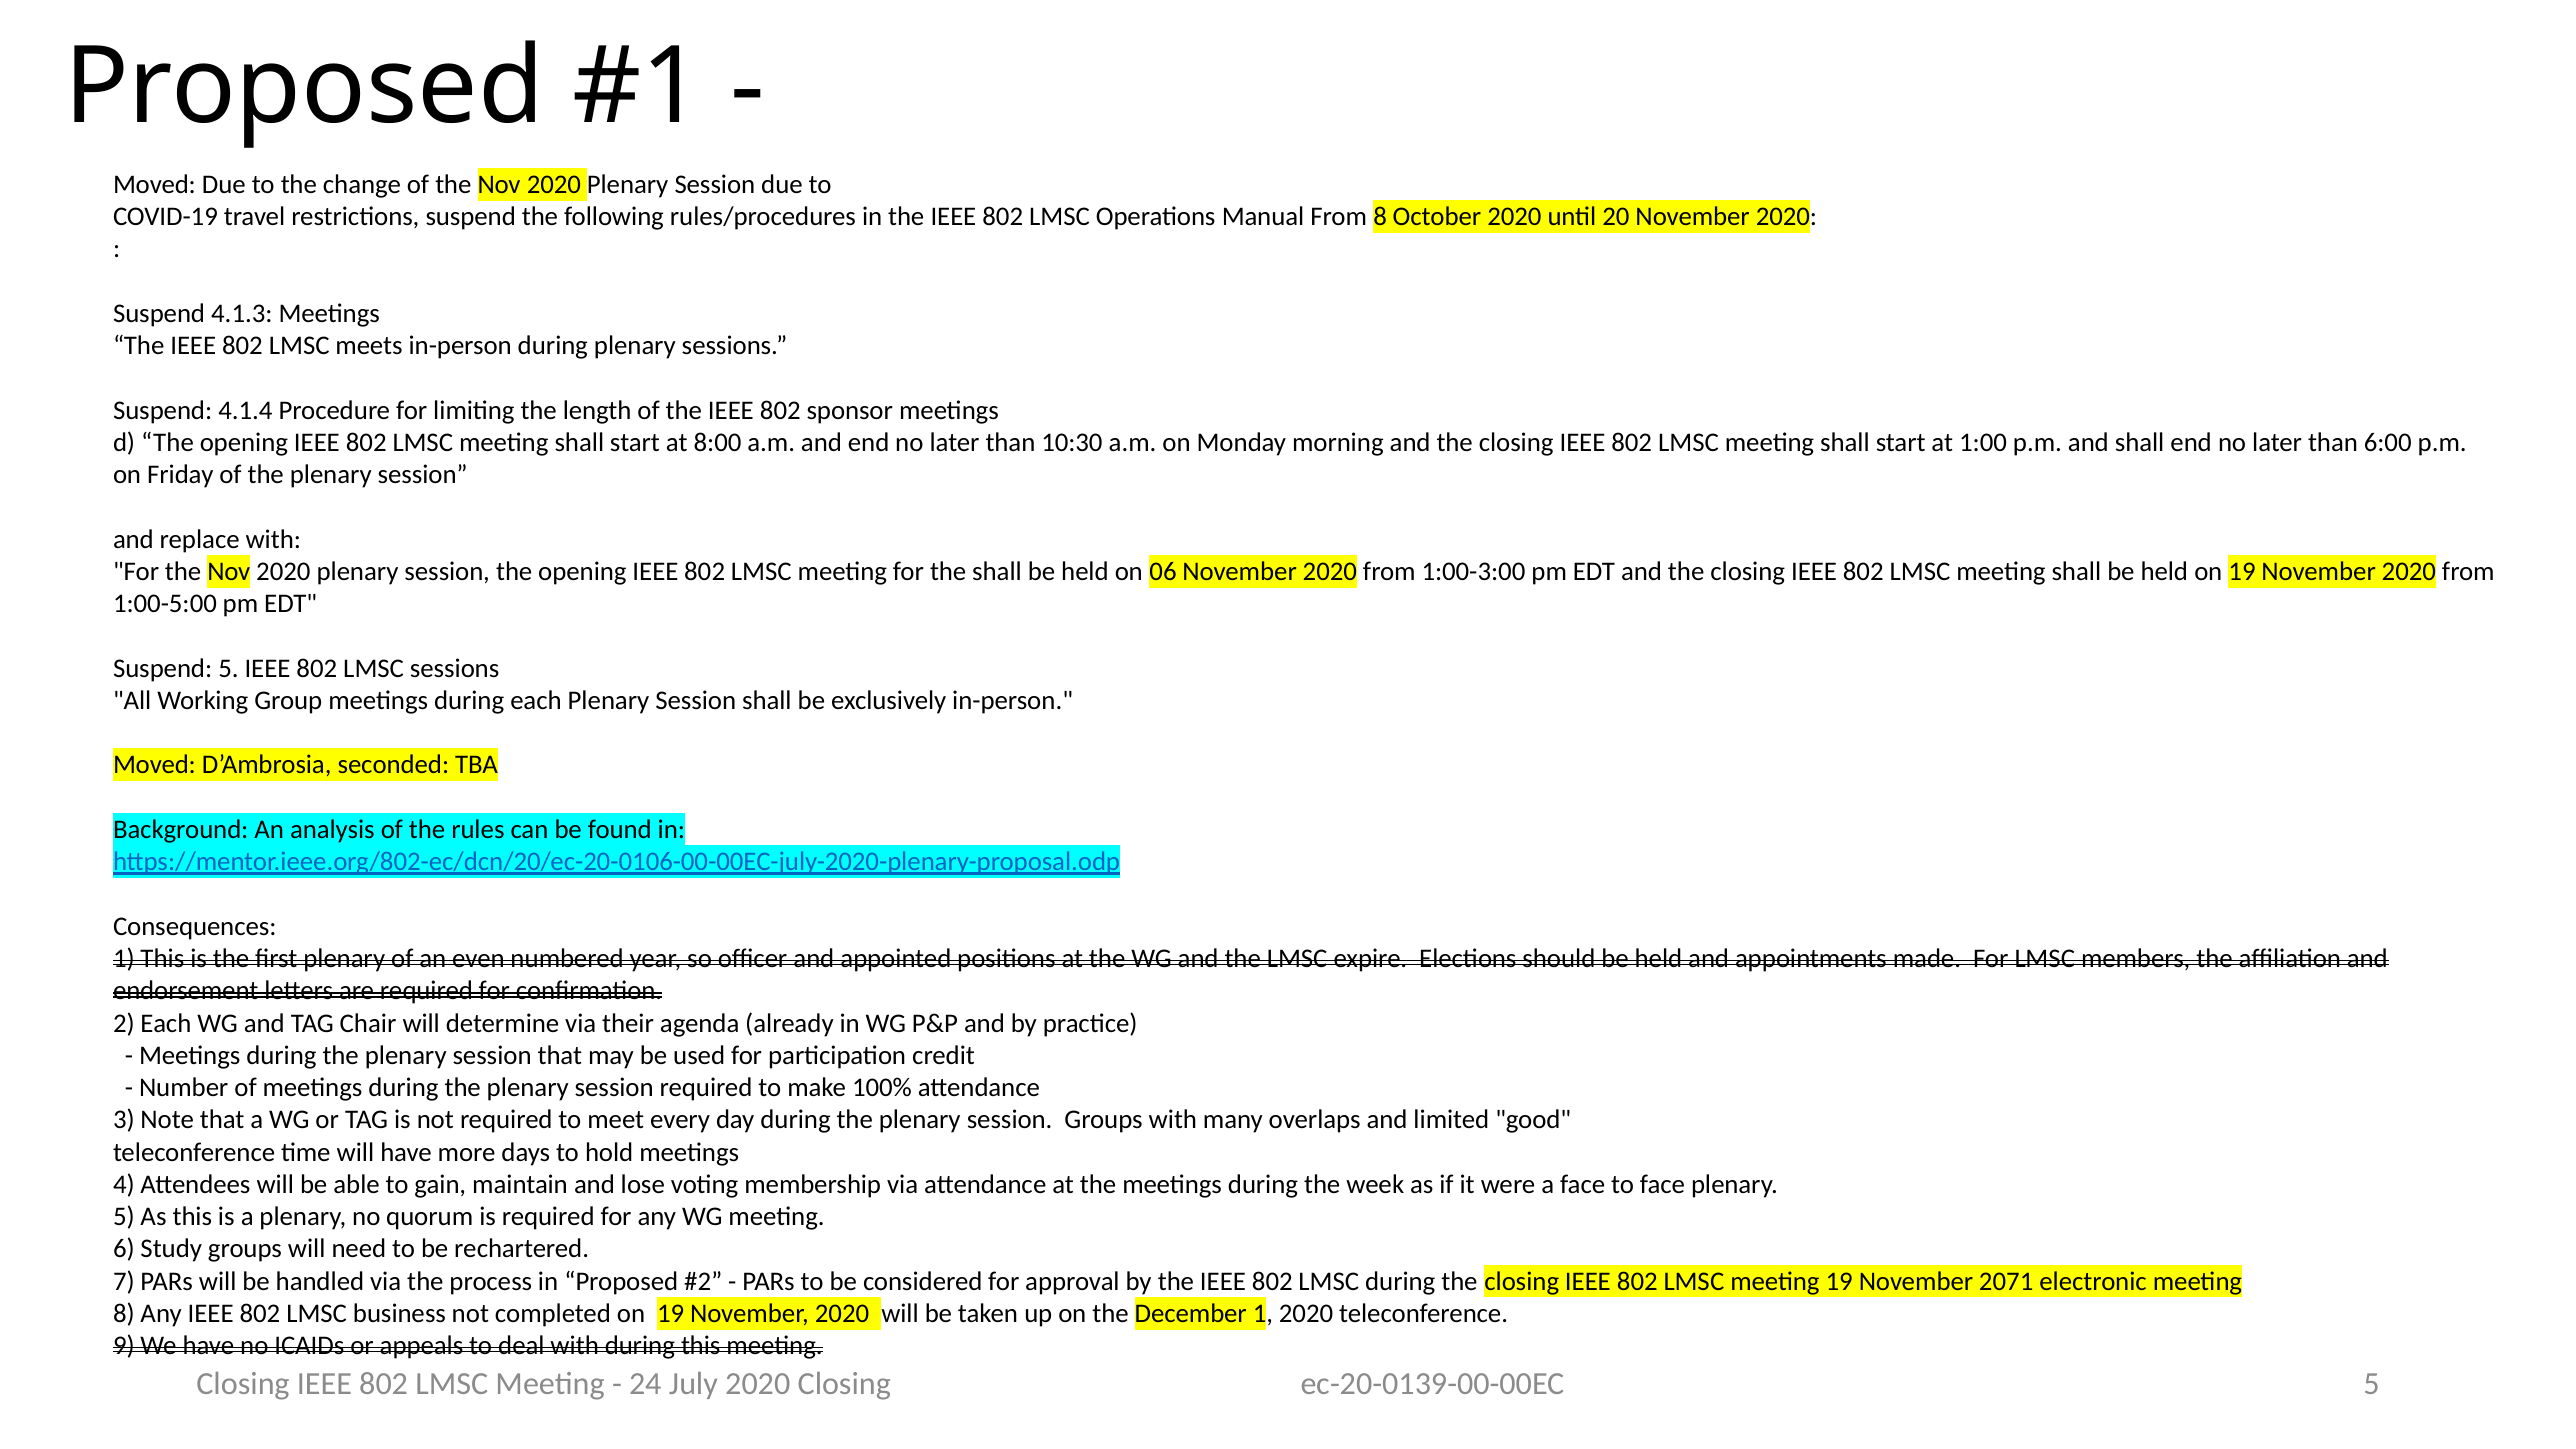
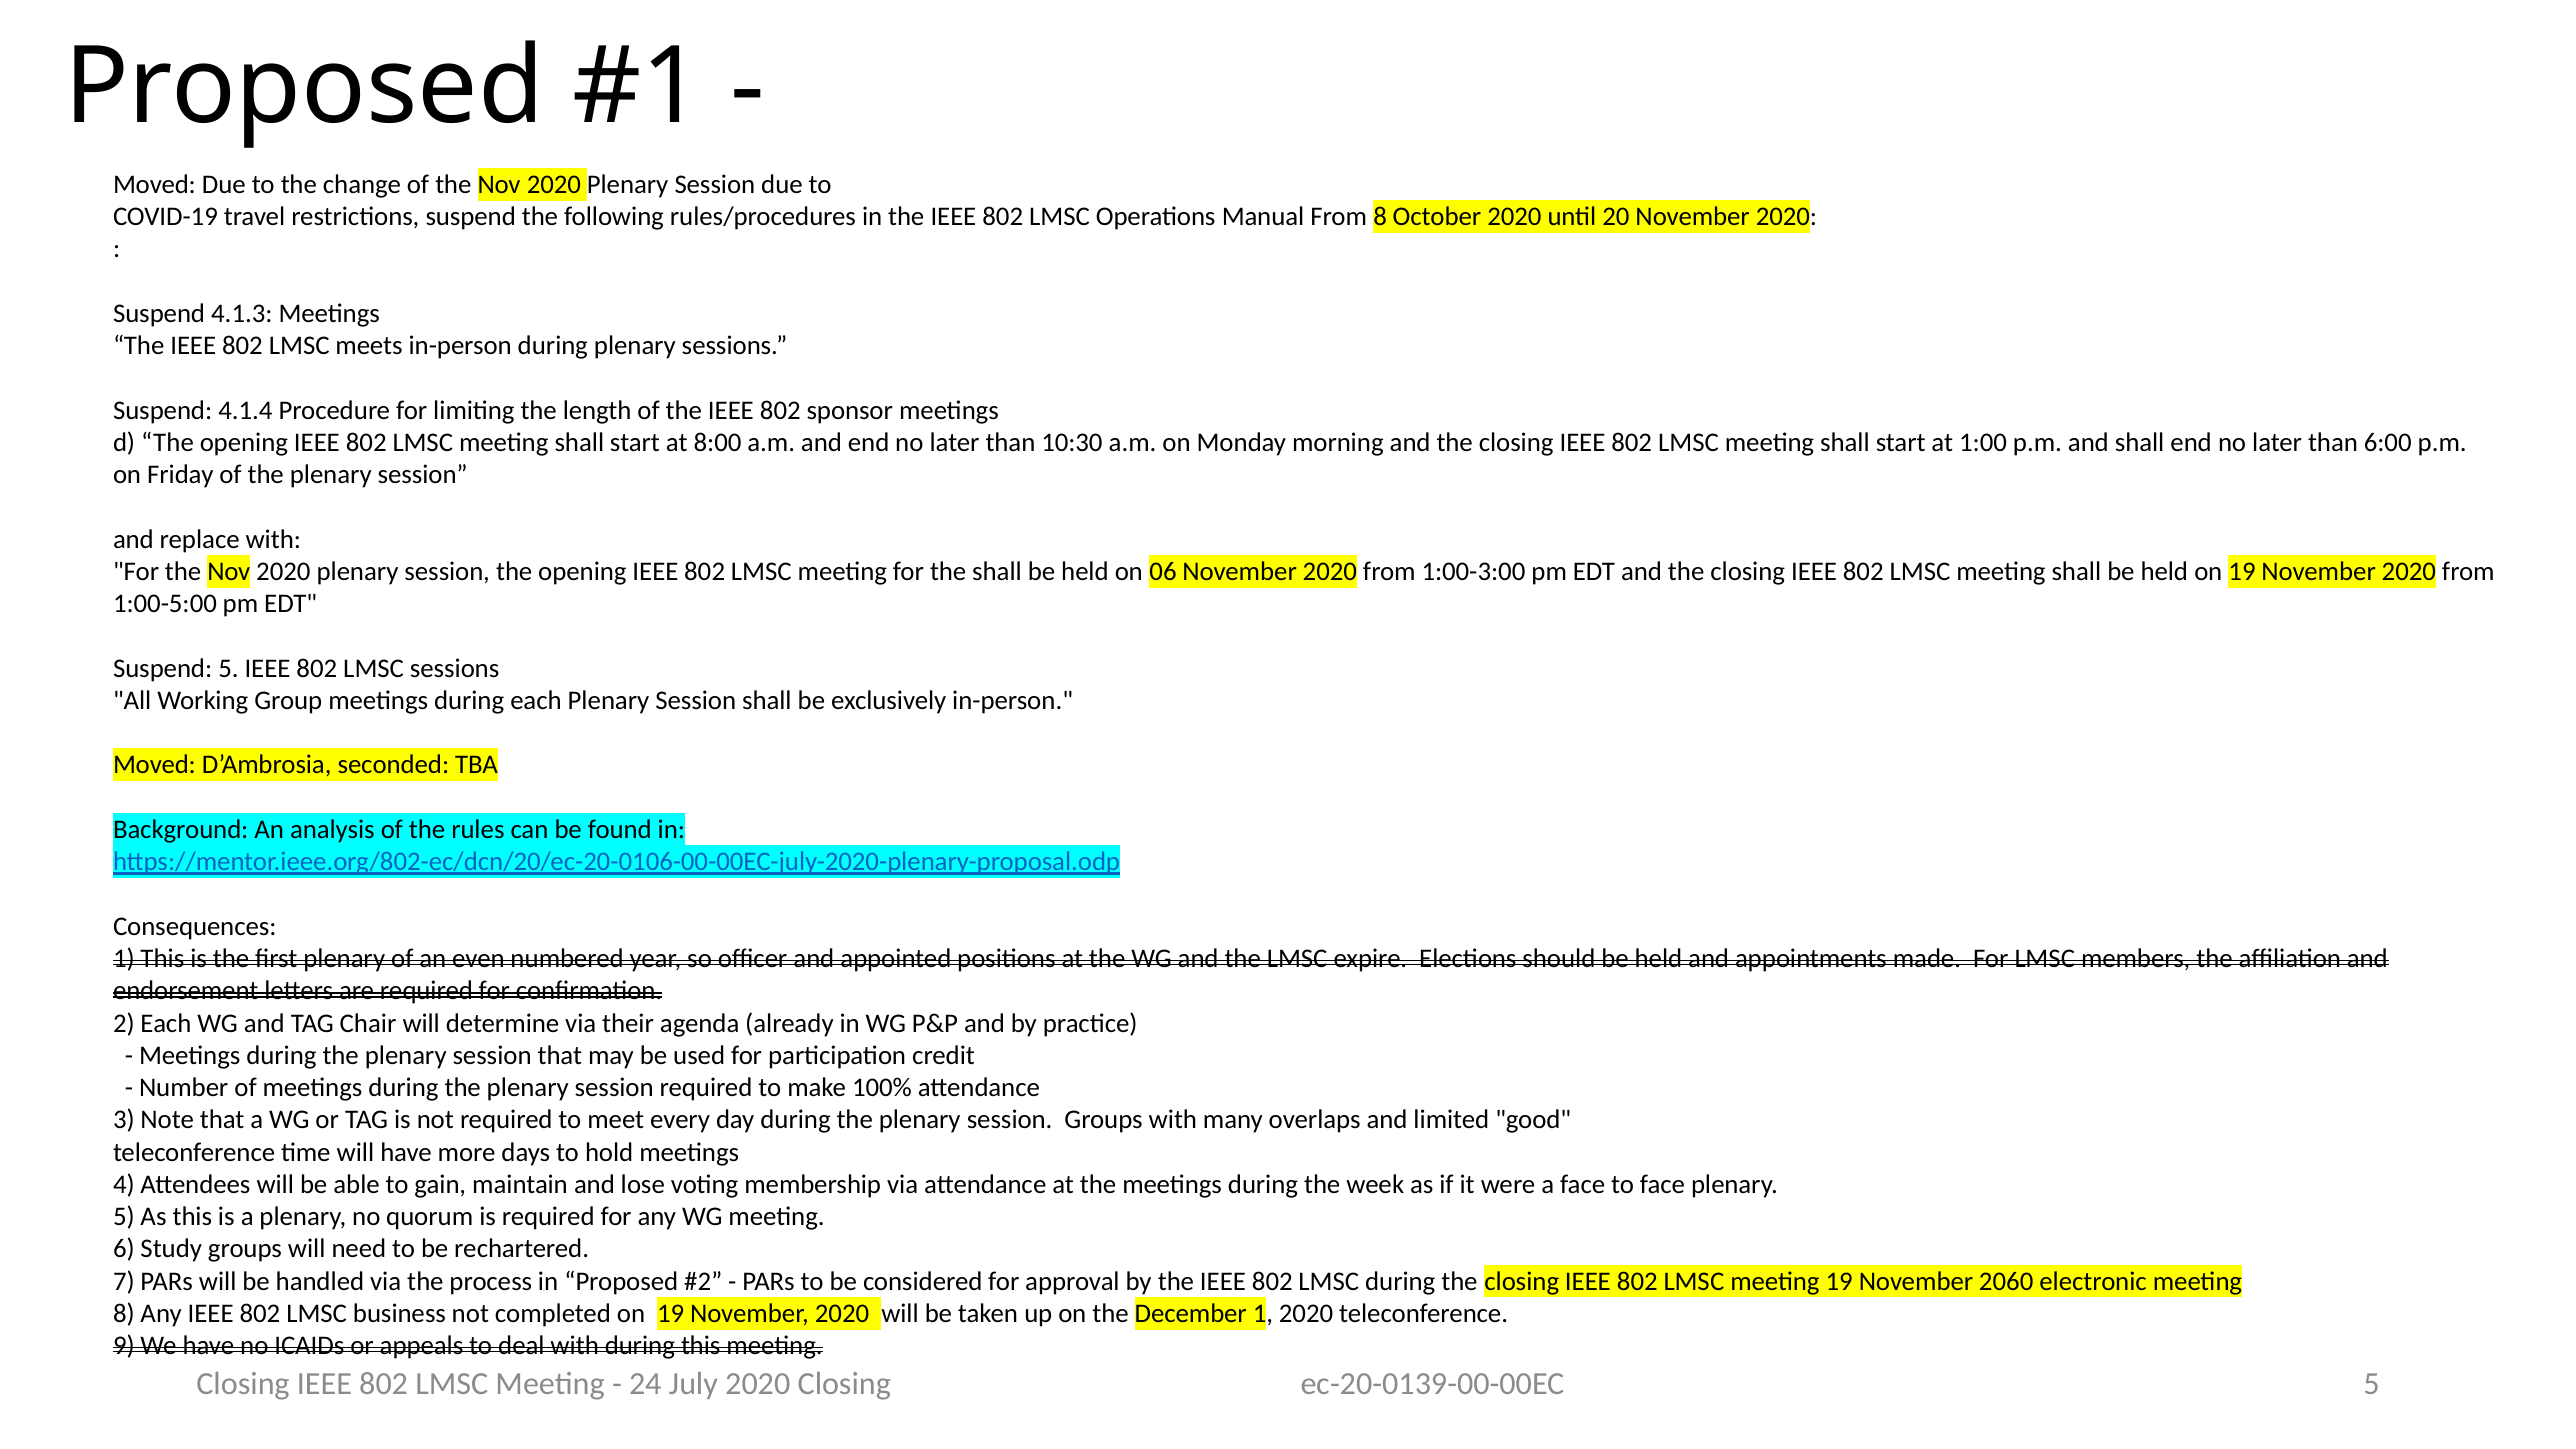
2071: 2071 -> 2060 (2006, 1281)
